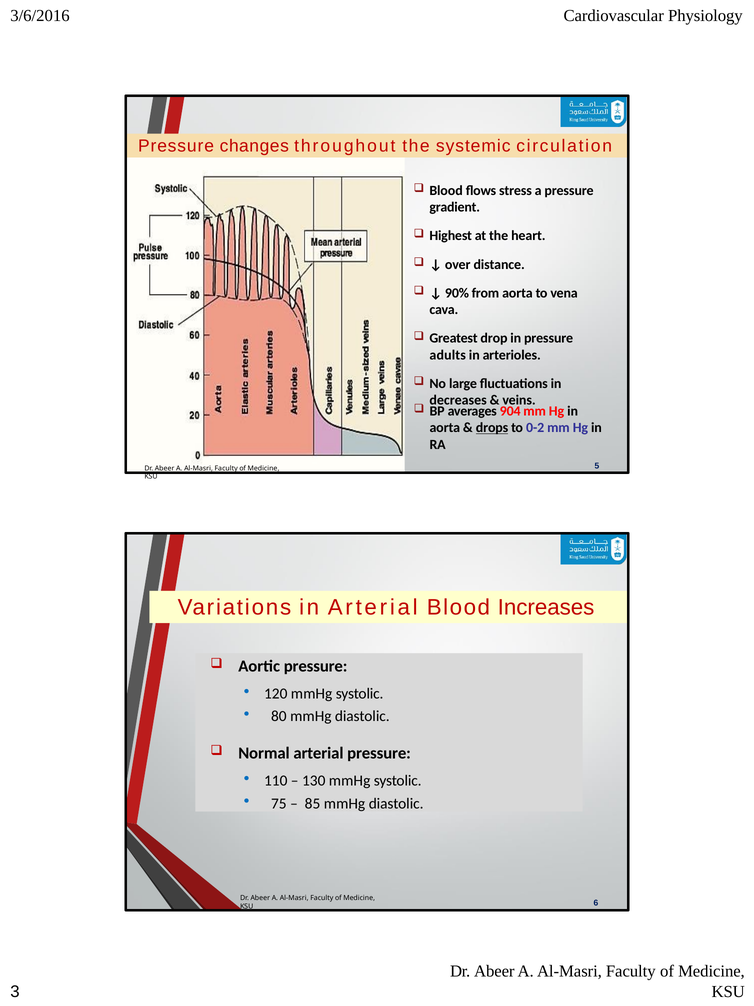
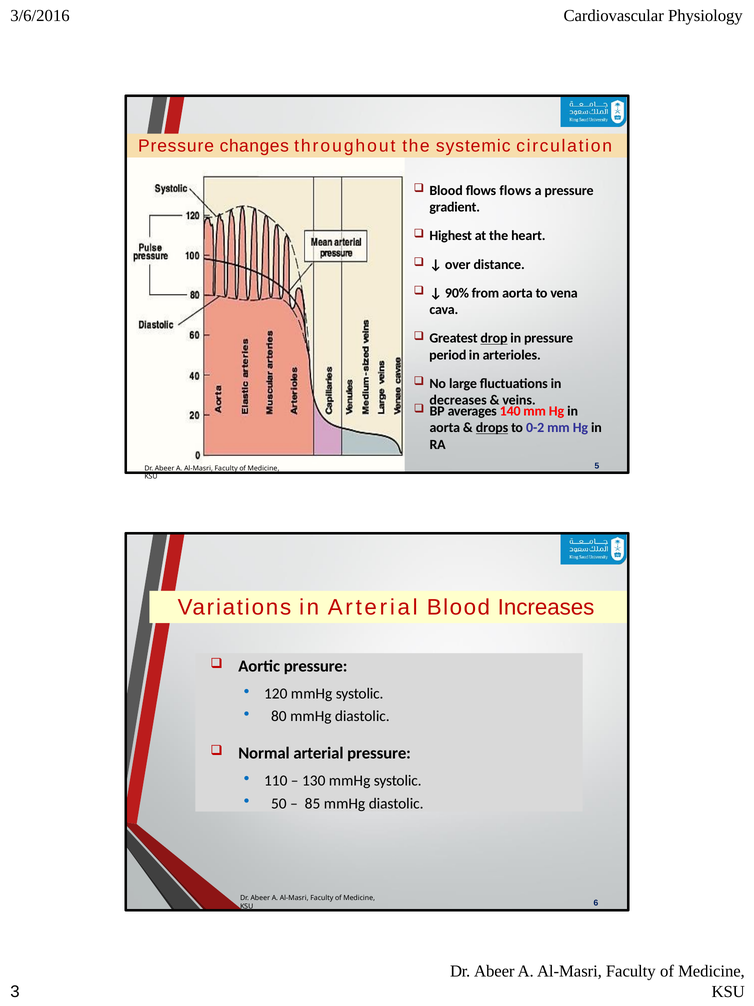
flows stress: stress -> flows (515, 190)
drop underline: none -> present (494, 338)
adults: adults -> period (448, 355)
904: 904 -> 140 (510, 411)
75: 75 -> 50 (279, 803)
